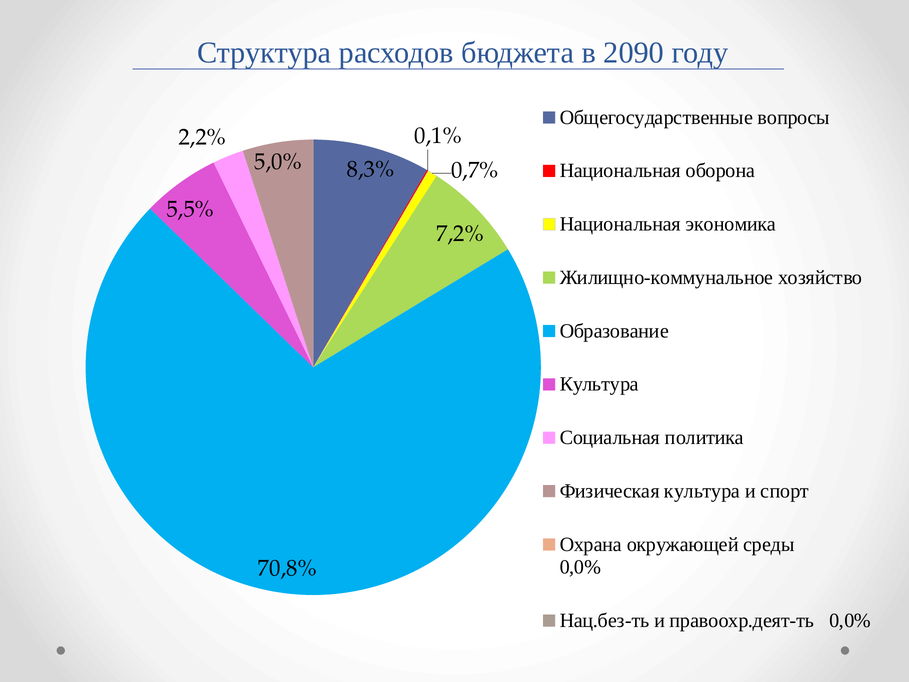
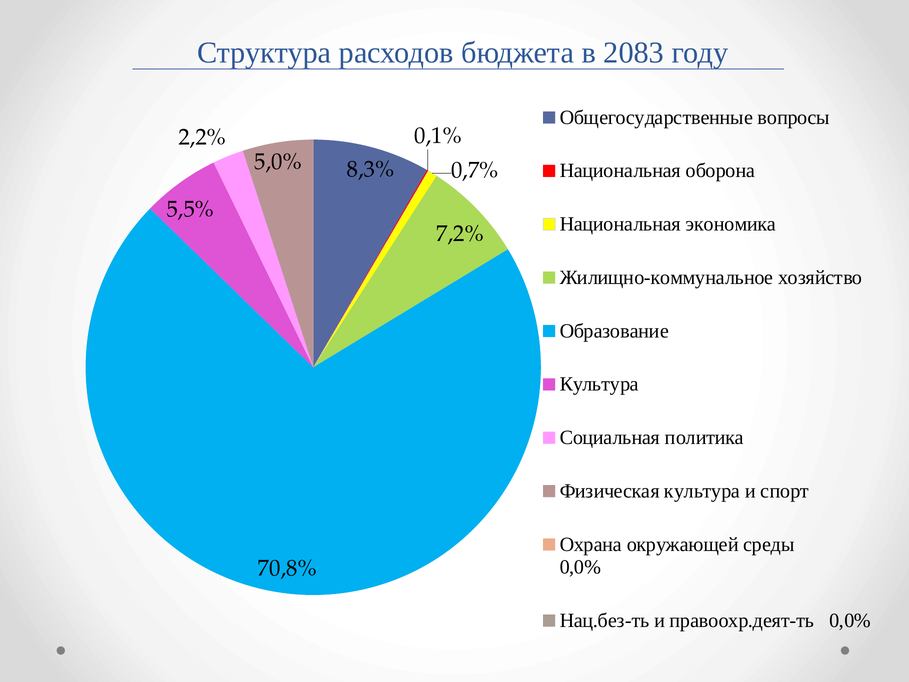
2090: 2090 -> 2083 (634, 53)
